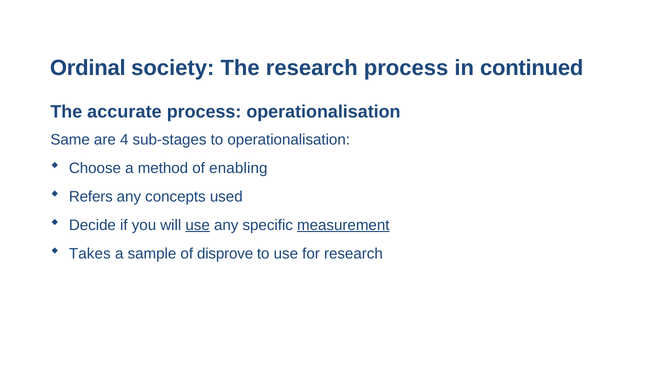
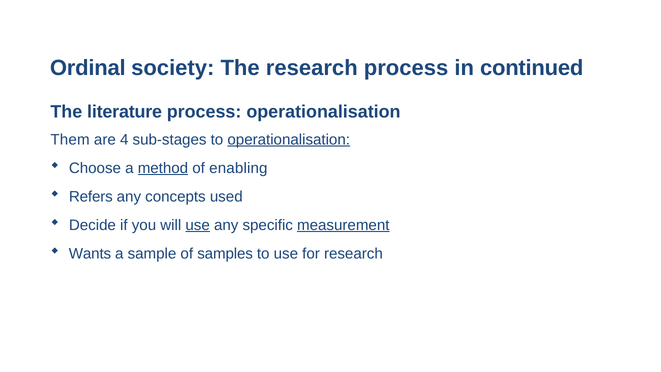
accurate: accurate -> literature (125, 112)
Same: Same -> Them (70, 139)
operationalisation underline: none -> present (289, 139)
method underline: none -> present (163, 168)
Takes: Takes -> Wants (90, 253)
disprove: disprove -> samples (225, 253)
